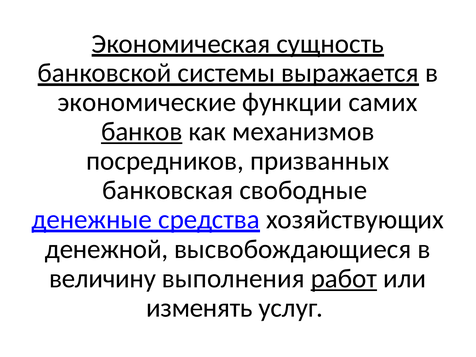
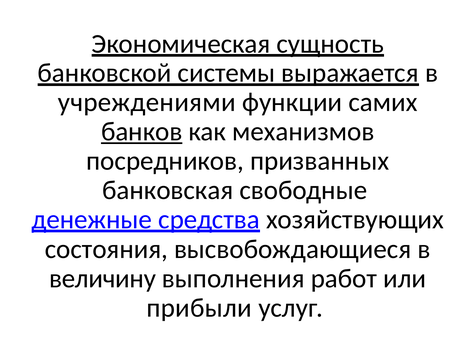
экономические: экономические -> учреждениями (147, 102)
денежной: денежной -> состояния (106, 249)
работ underline: present -> none (344, 279)
изменять: изменять -> прибыли (199, 308)
